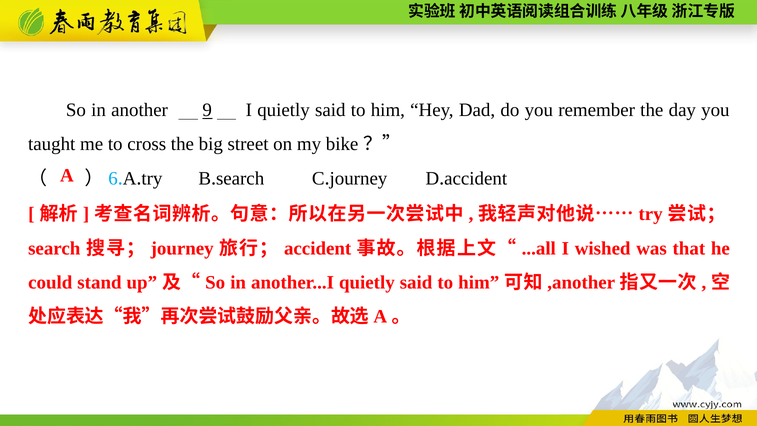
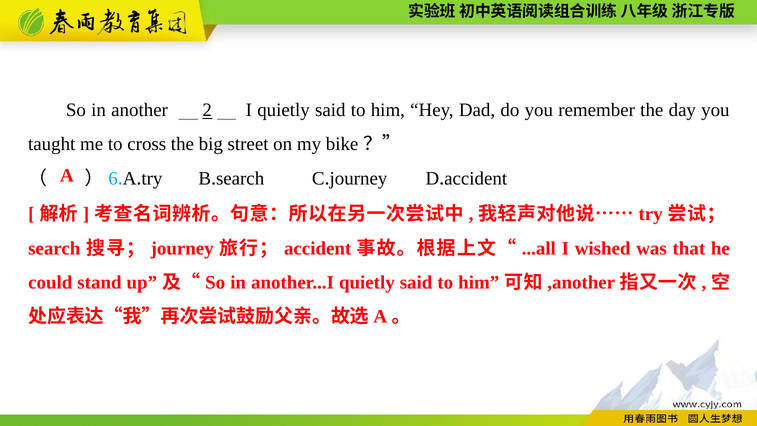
9: 9 -> 2 (207, 110)
